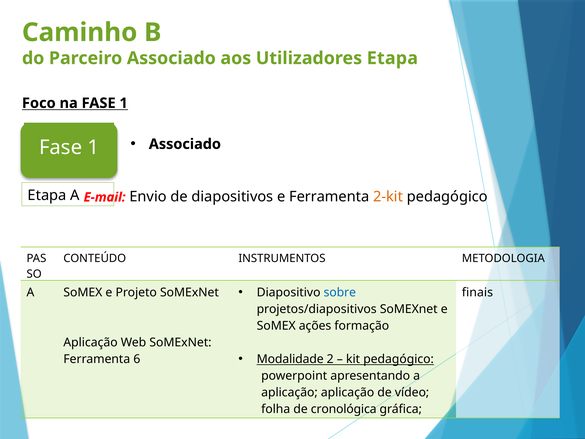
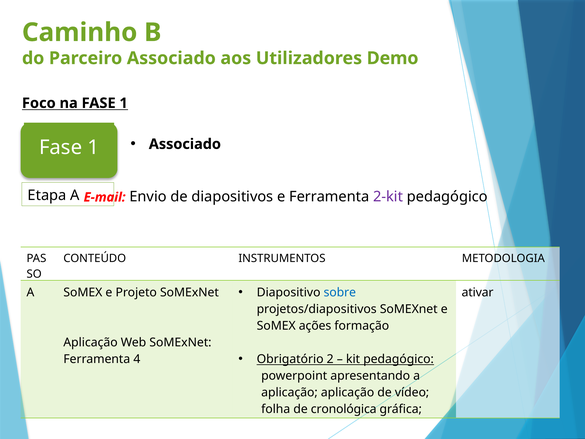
Utilizadores Etapa: Etapa -> Demo (393, 58)
2-kit colour: orange -> purple (388, 197)
finais: finais -> ativar (478, 292)
Modalidade: Modalidade -> Obrigatório (290, 359)
6: 6 -> 4 (137, 359)
